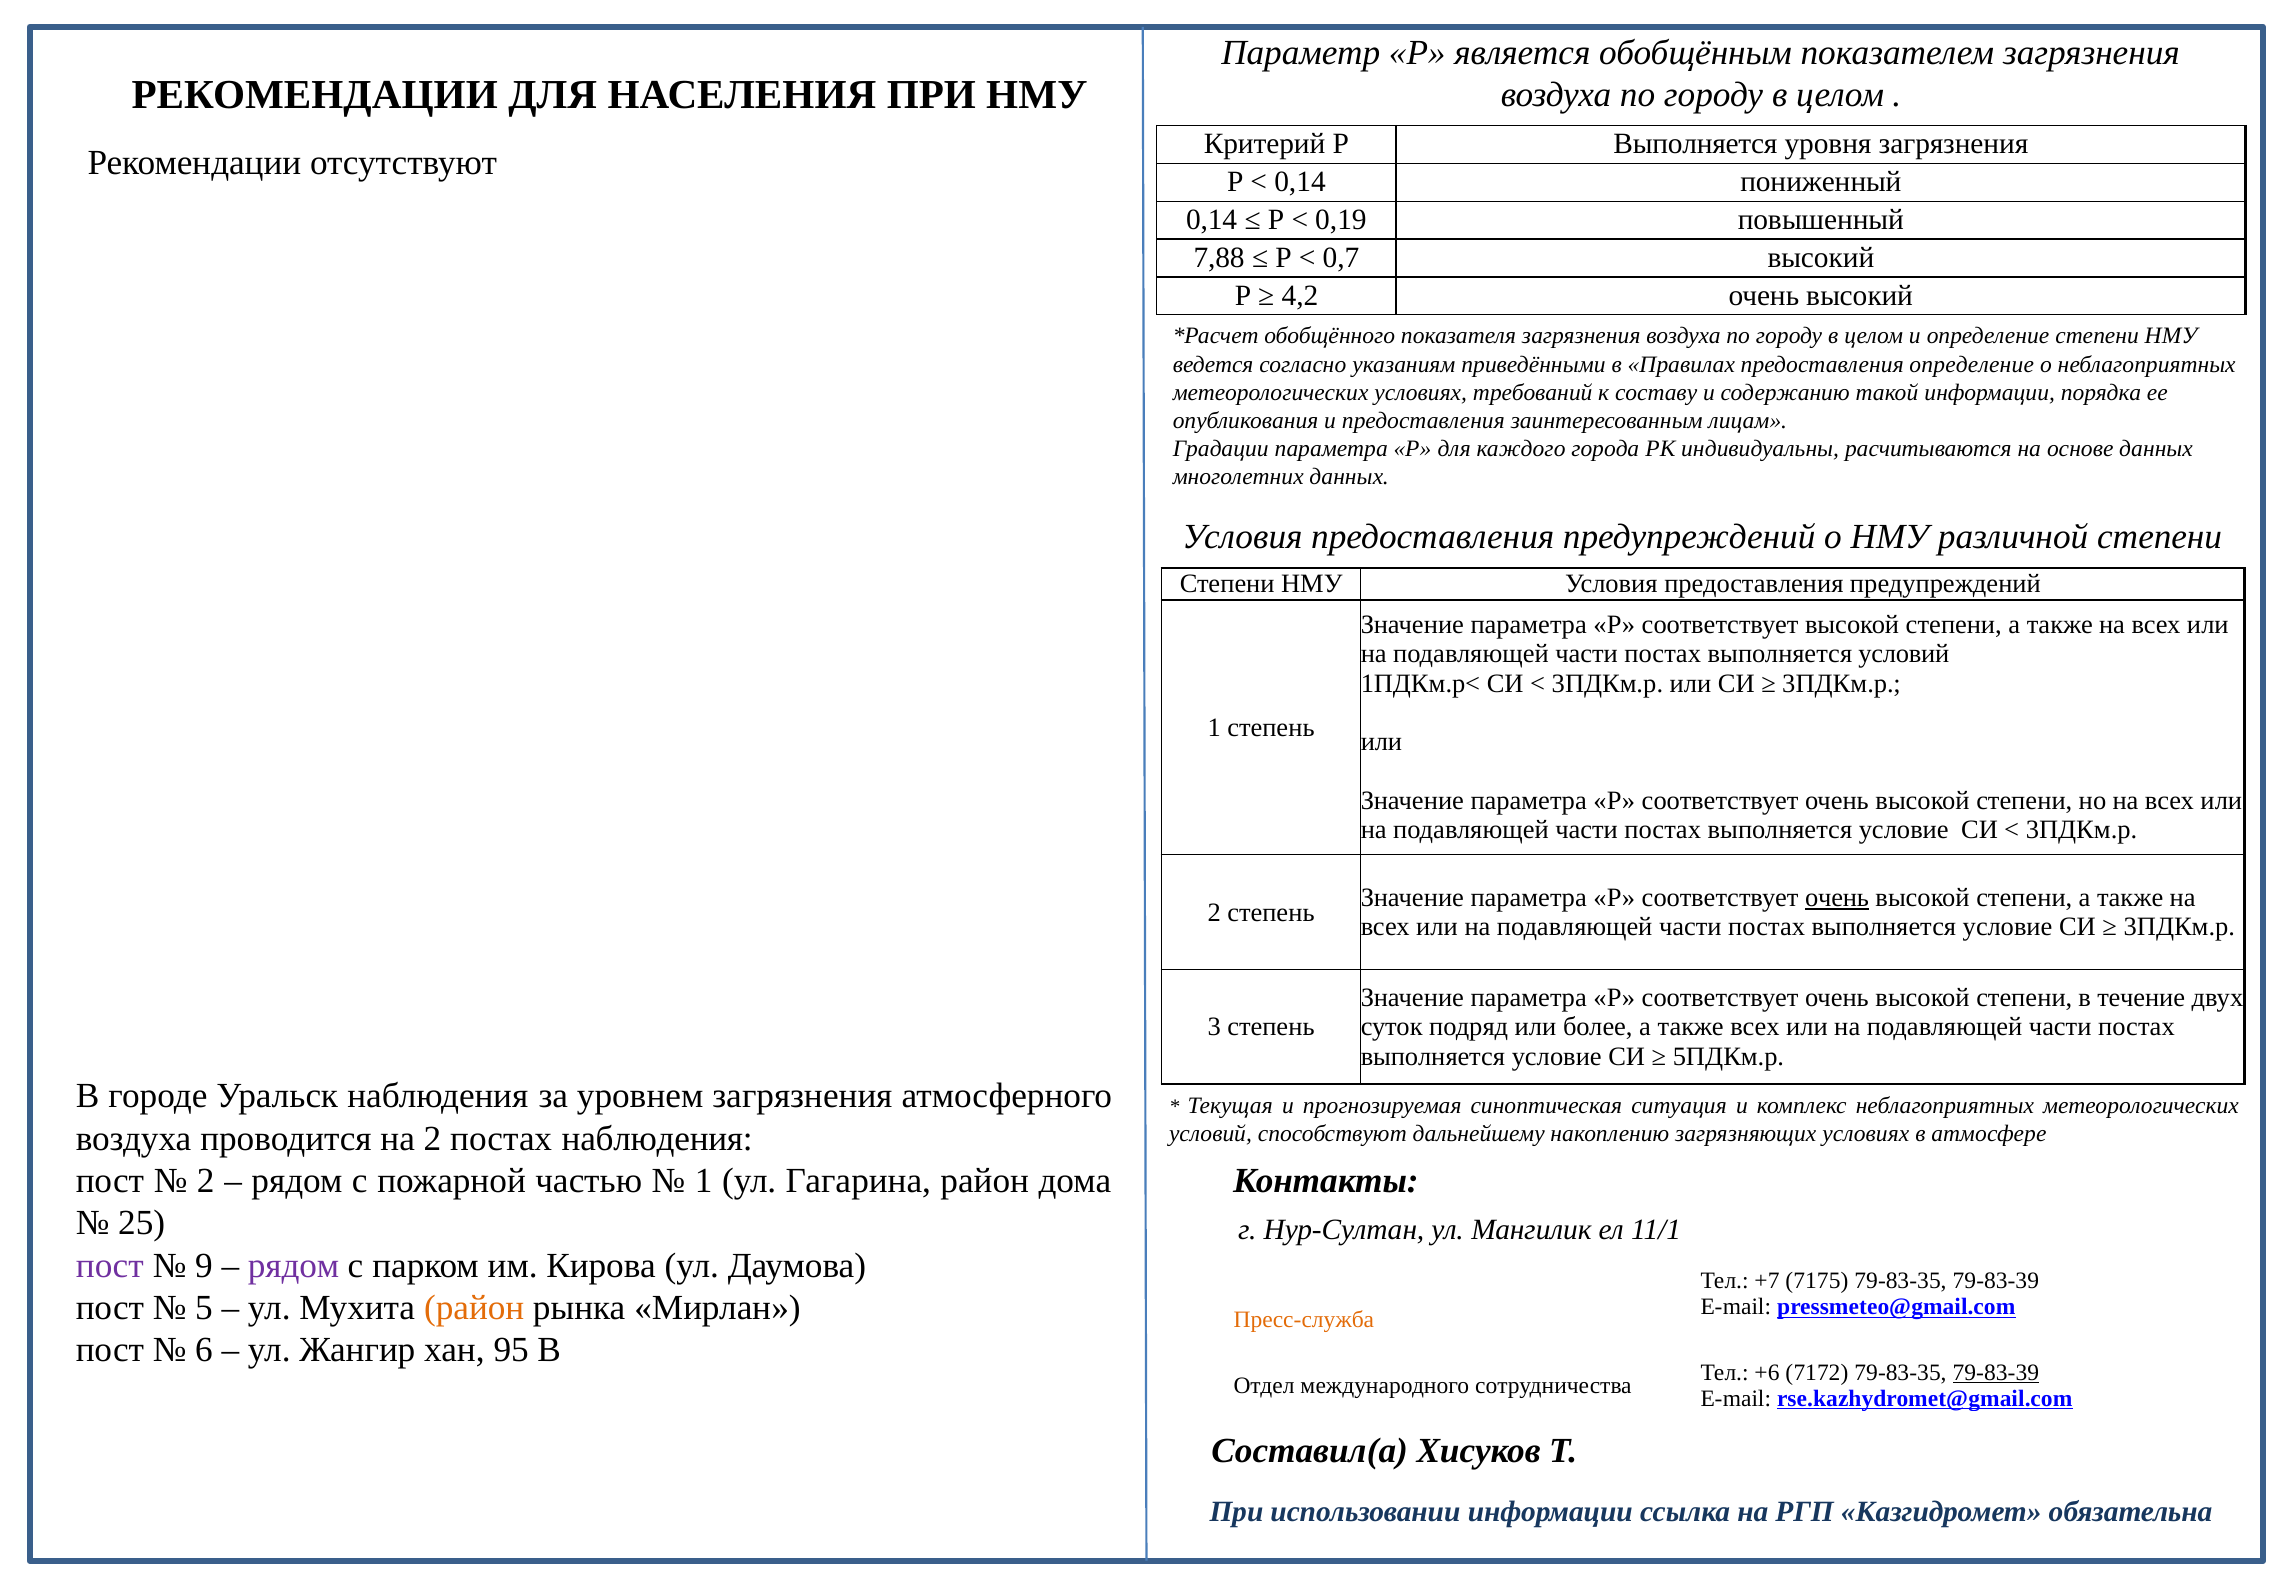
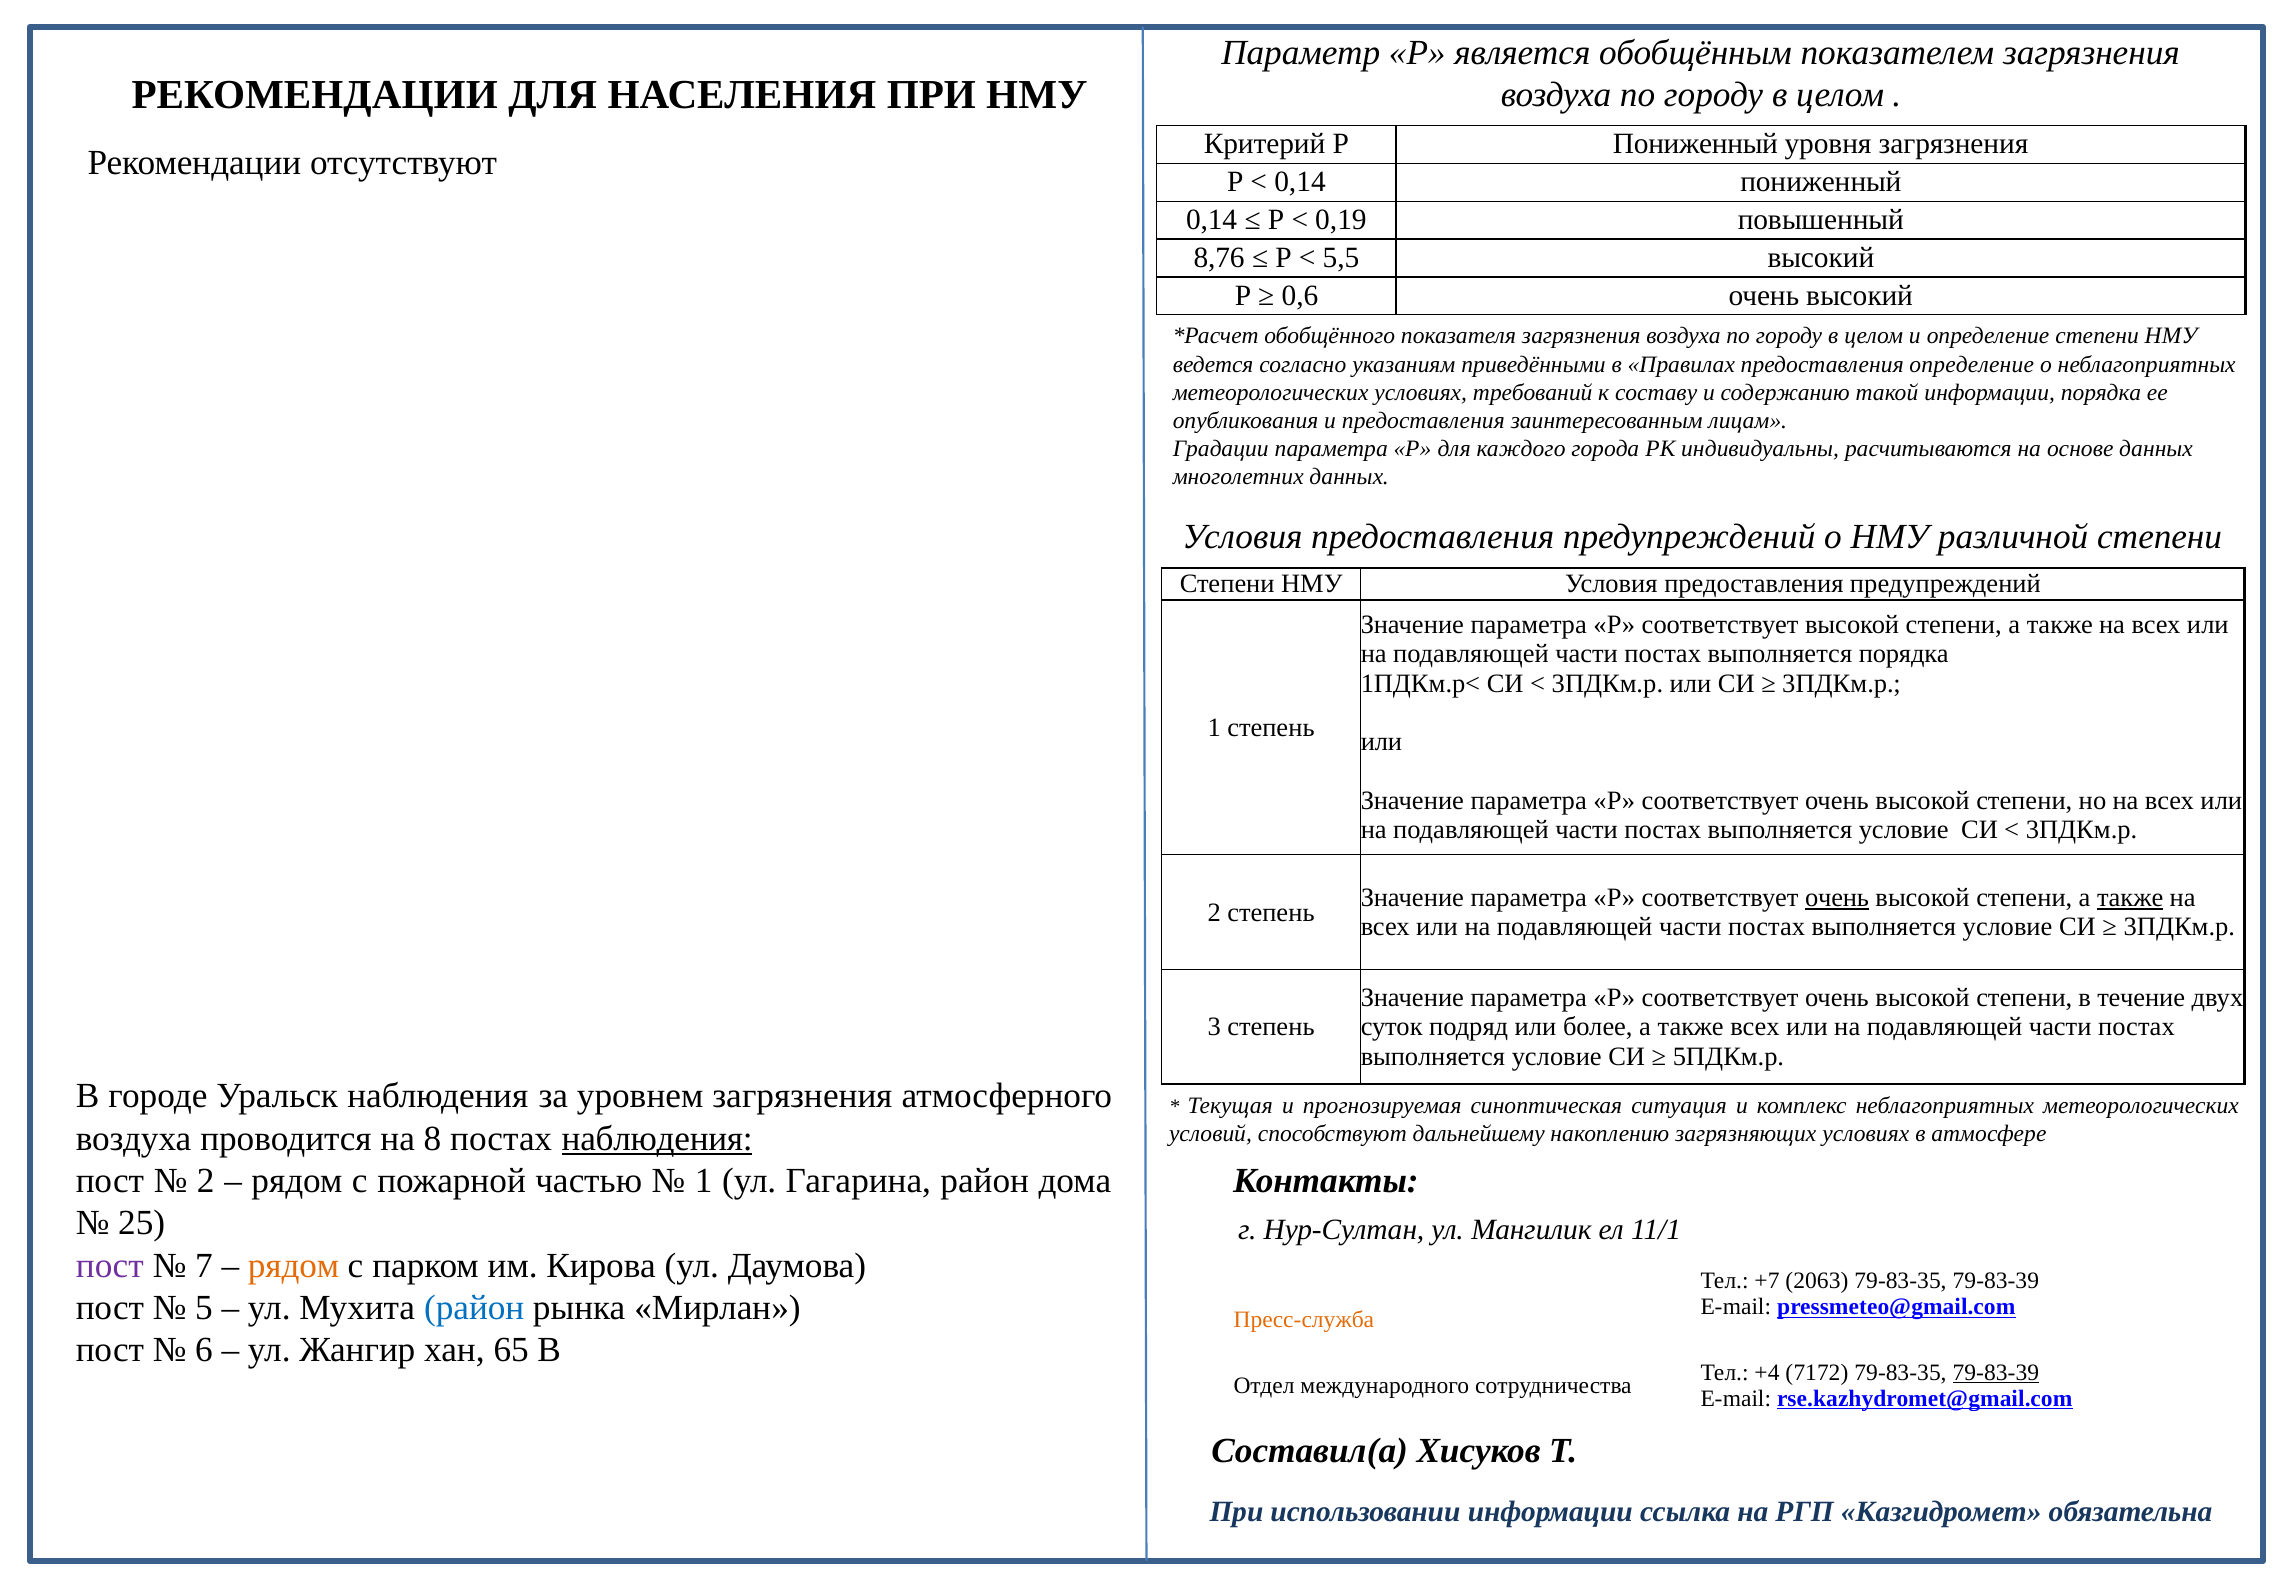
Р Выполняется: Выполняется -> Пониженный (1695, 144)
7,88: 7,88 -> 8,76 (1219, 258)
0,7: 0,7 -> 5,5 (1341, 258)
4,2: 4,2 -> 0,6 (1300, 295)
выполняется условий: условий -> порядка (1904, 654)
также underline: none -> present (2130, 897)
на 2: 2 -> 8 (432, 1138)
наблюдения underline: none -> present (657, 1138)
9: 9 -> 7 (204, 1265)
рядом colour: purple -> orange (294, 1265)
7175: 7175 -> 2063 (1817, 1280)
район colour: orange -> blue (474, 1307)
95: 95 -> 65 (511, 1350)
+6: +6 -> +4 (1767, 1372)
